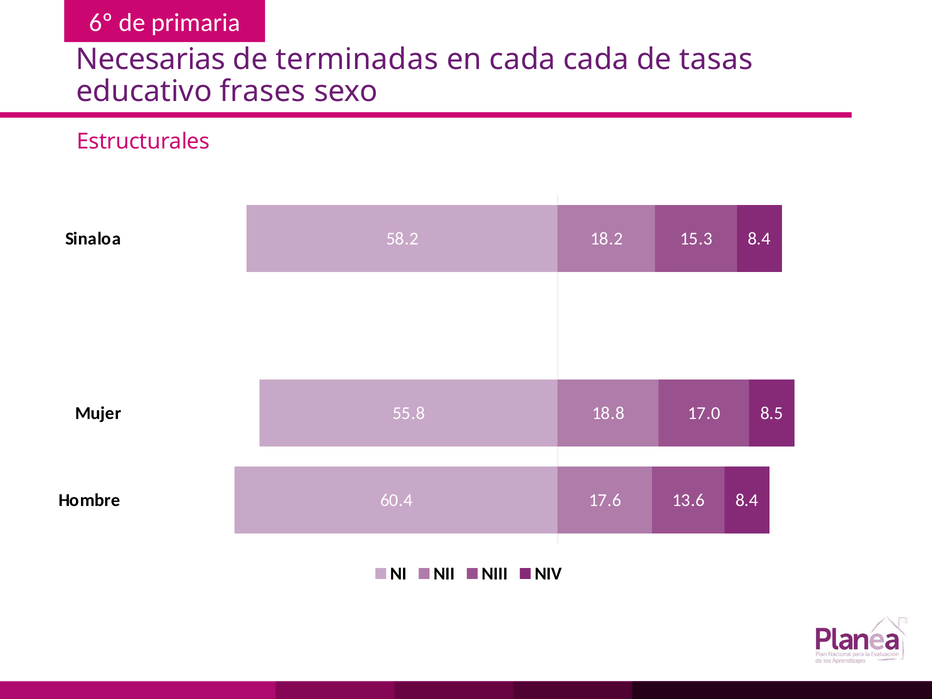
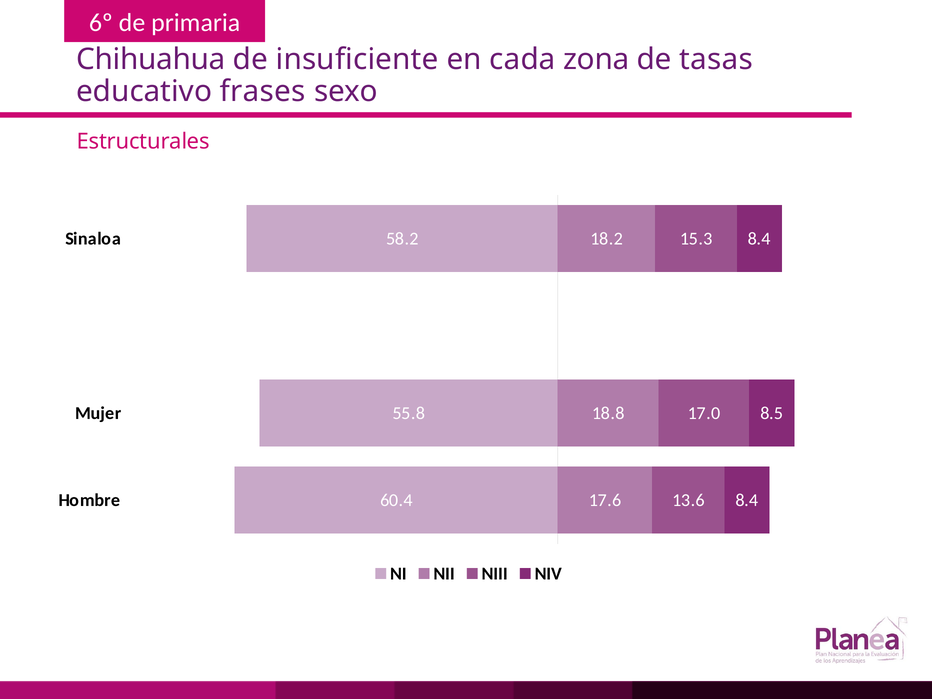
Necesarias: Necesarias -> Chihuahua (151, 59)
terminadas: terminadas -> insuficiente (357, 59)
cada cada: cada -> zona (596, 59)
